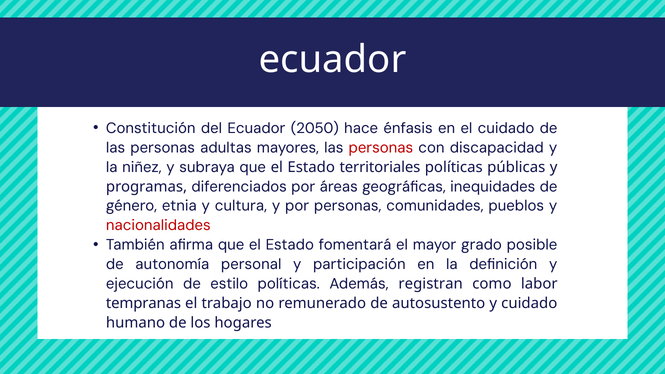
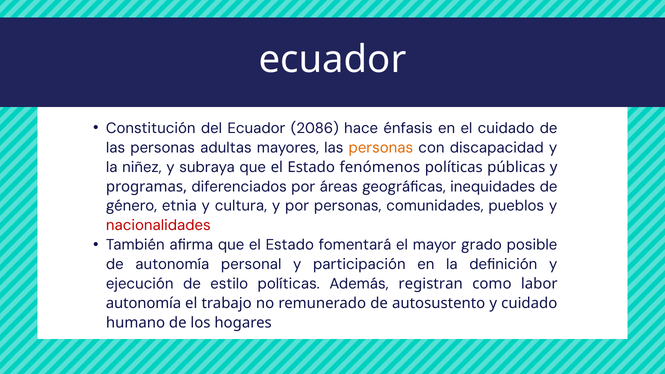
2050: 2050 -> 2086 (315, 128)
personas colour: red -> orange (381, 148)
territoriales: territoriales -> fenómenos (380, 167)
tempranas: tempranas -> autonomía (144, 303)
